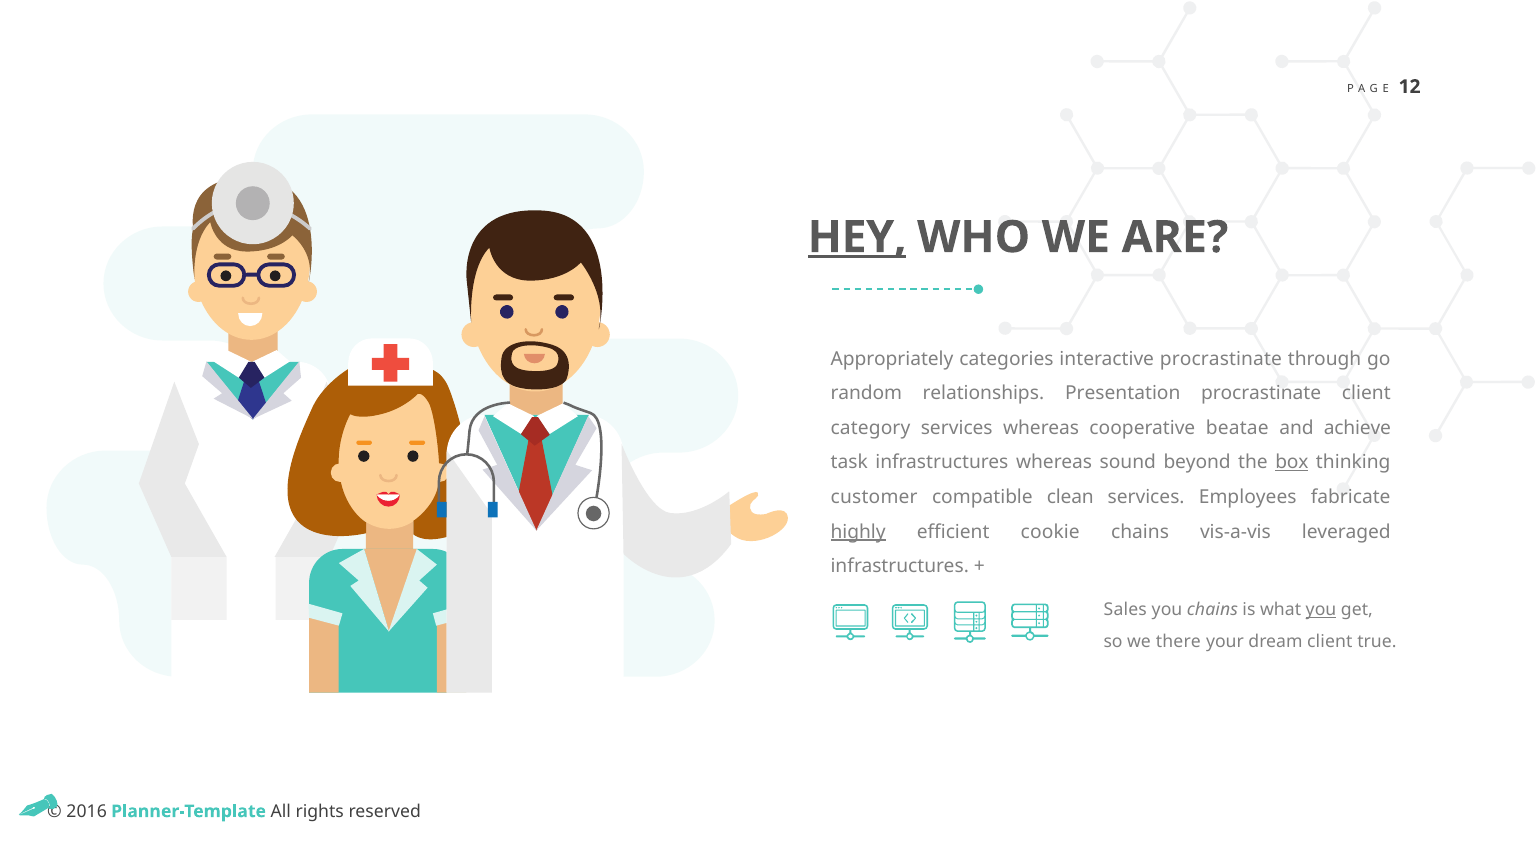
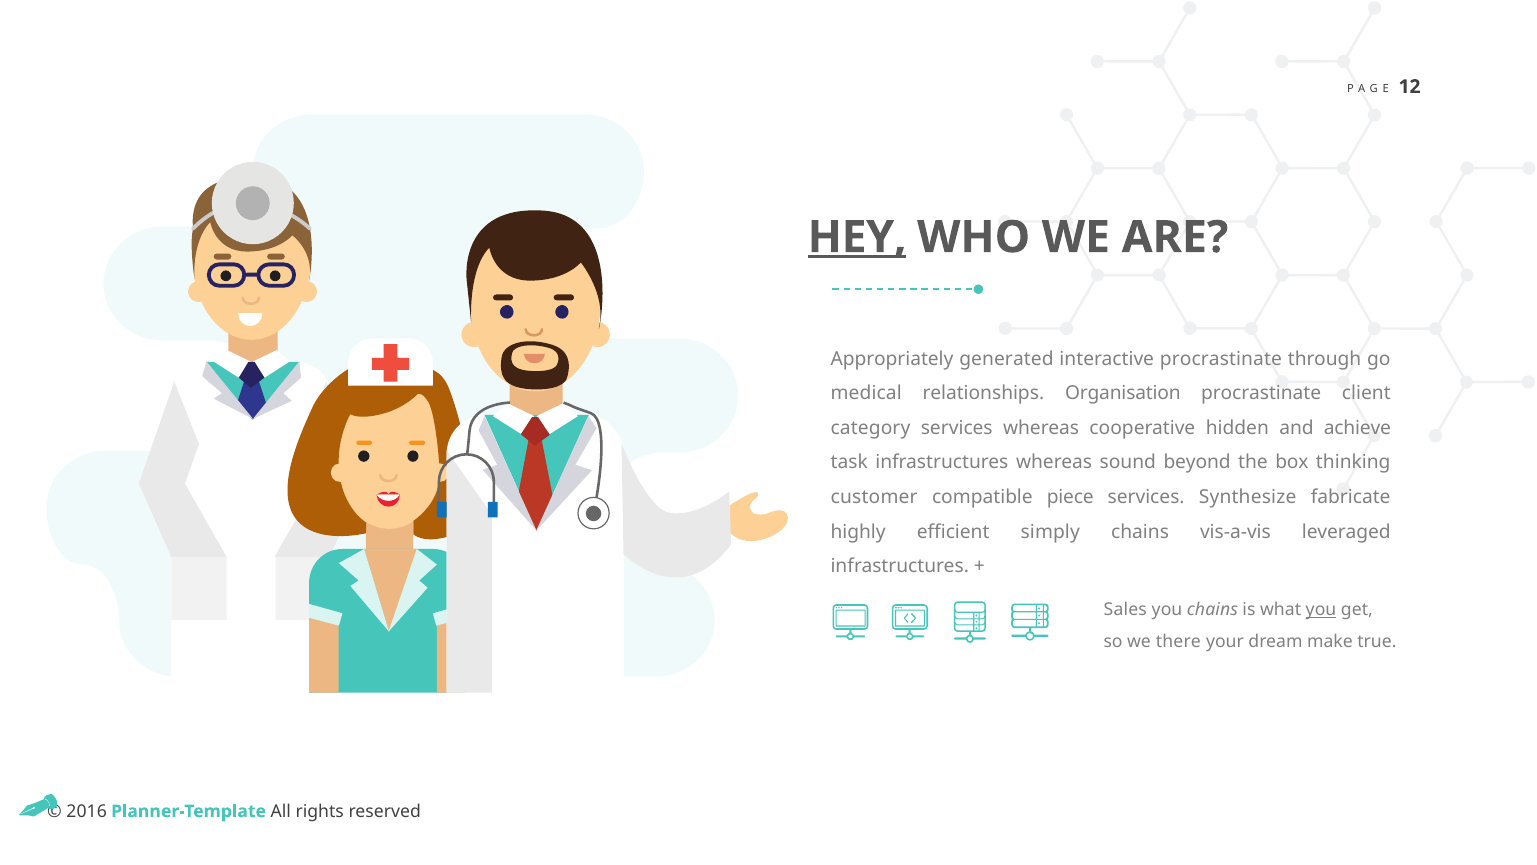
categories: categories -> generated (1006, 359)
random: random -> medical (866, 393)
Presentation: Presentation -> Organisation (1123, 393)
beatae: beatae -> hidden (1237, 428)
box underline: present -> none (1292, 462)
clean: clean -> piece (1070, 497)
Employees: Employees -> Synthesize (1248, 497)
highly underline: present -> none (858, 531)
cookie: cookie -> simply (1050, 531)
dream client: client -> make (1330, 642)
